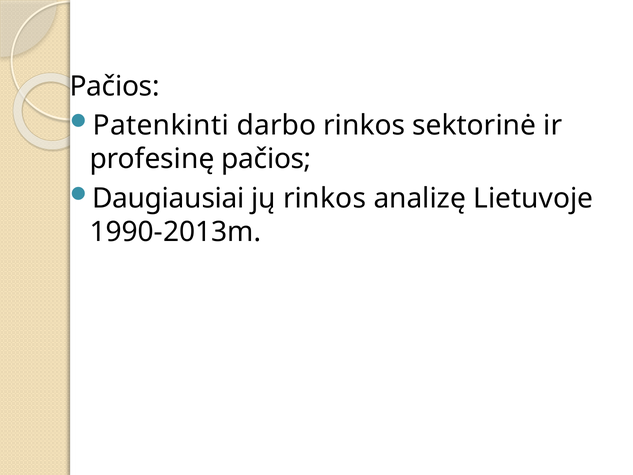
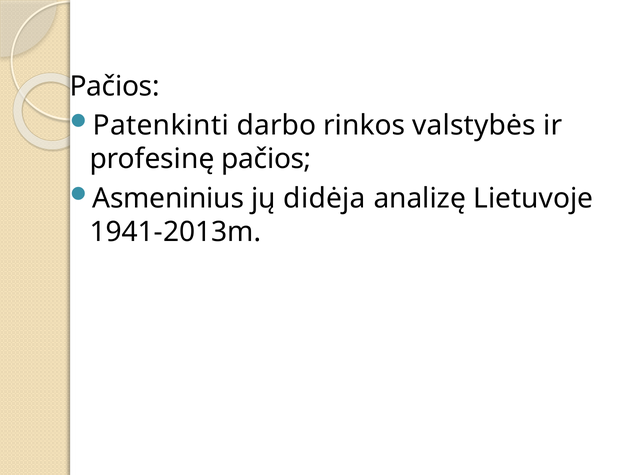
sektorinė: sektorinė -> valstybės (474, 125)
Daugiausiai: Daugiausiai -> Asmeninius (168, 198)
jų rinkos: rinkos -> didėja (325, 198)
1990-2013m: 1990-2013m -> 1941-2013m (175, 232)
